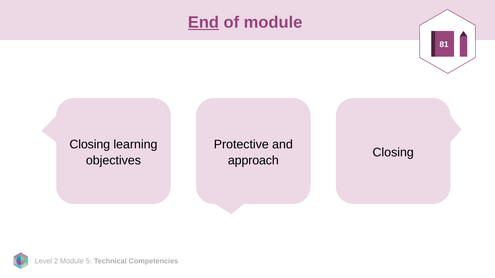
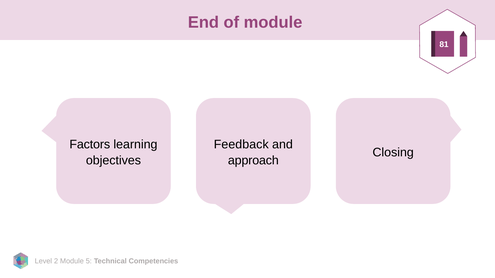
End underline: present -> none (203, 22)
Closing: Closing -> Factors (90, 145)
Protective: Protective -> Feedback (241, 145)
